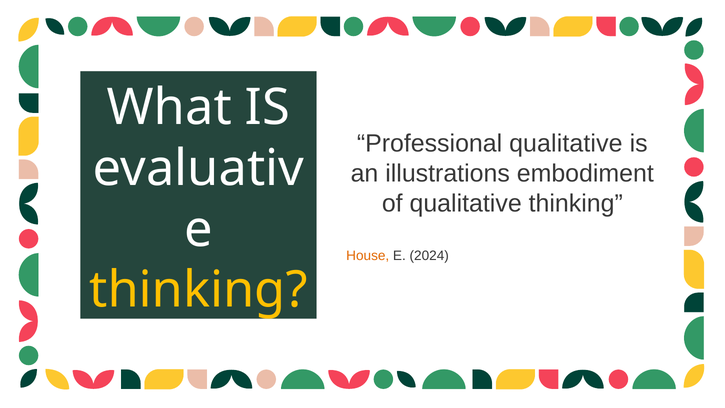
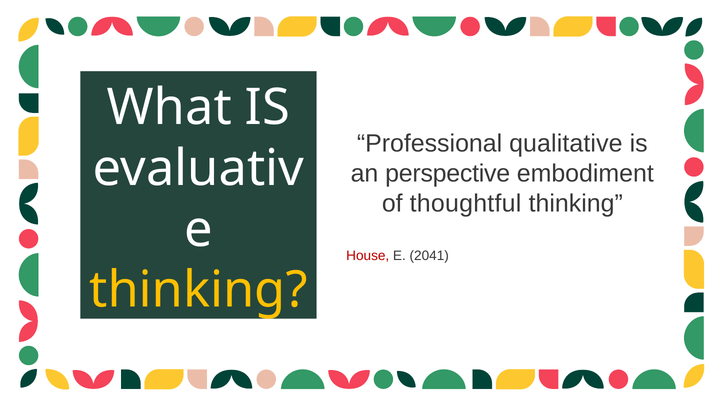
illustrations: illustrations -> perspective (448, 173)
of qualitative: qualitative -> thoughtful (466, 203)
House colour: orange -> red (368, 256)
2024: 2024 -> 2041 (429, 256)
